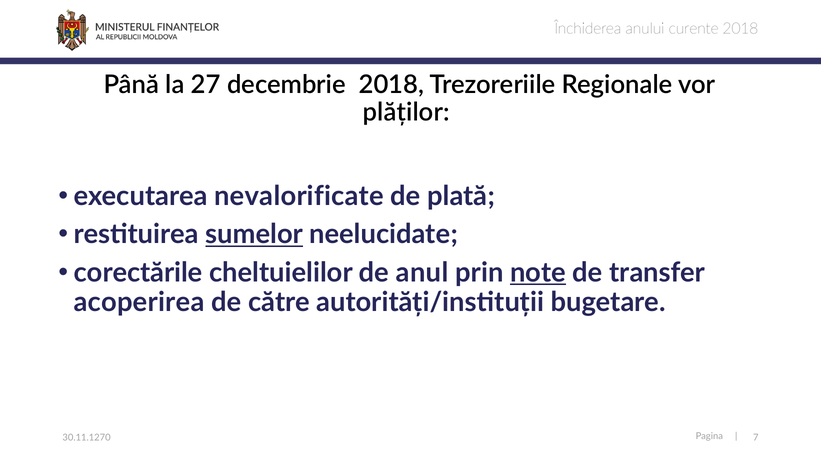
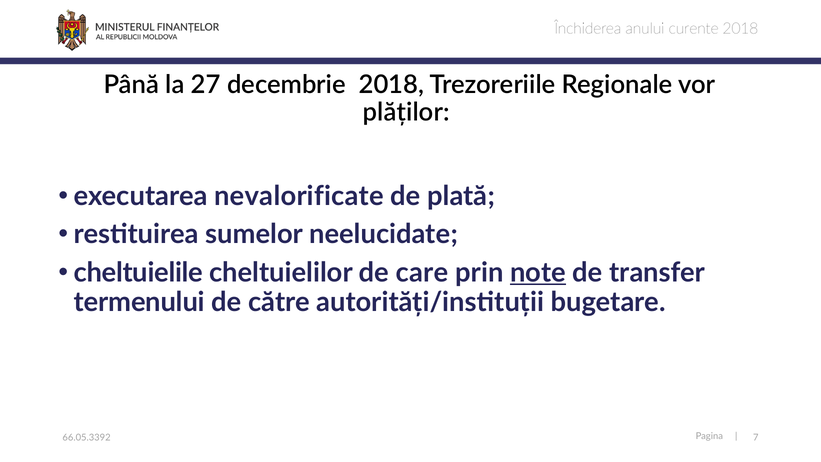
sumelor underline: present -> none (254, 234)
corectările: corectările -> cheltuielile (138, 272)
anul: anul -> care (422, 272)
acoperirea: acoperirea -> termenului (139, 302)
30.11.1270: 30.11.1270 -> 66.05.3392 (87, 437)
